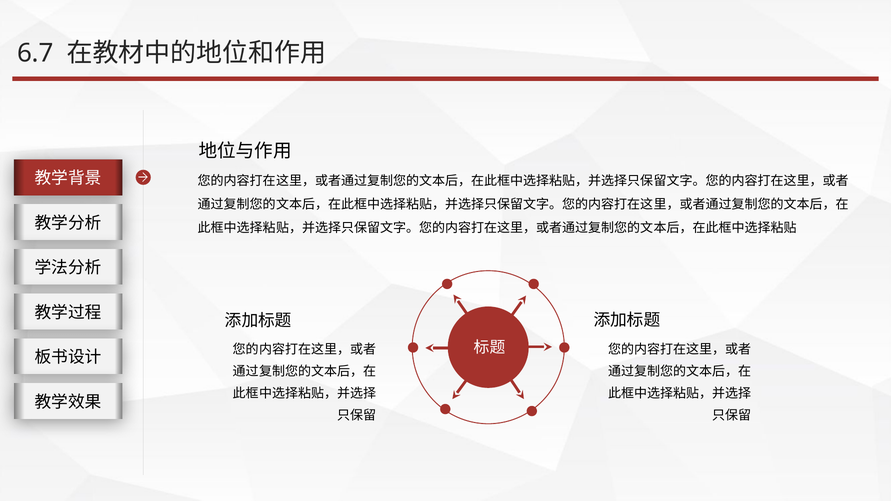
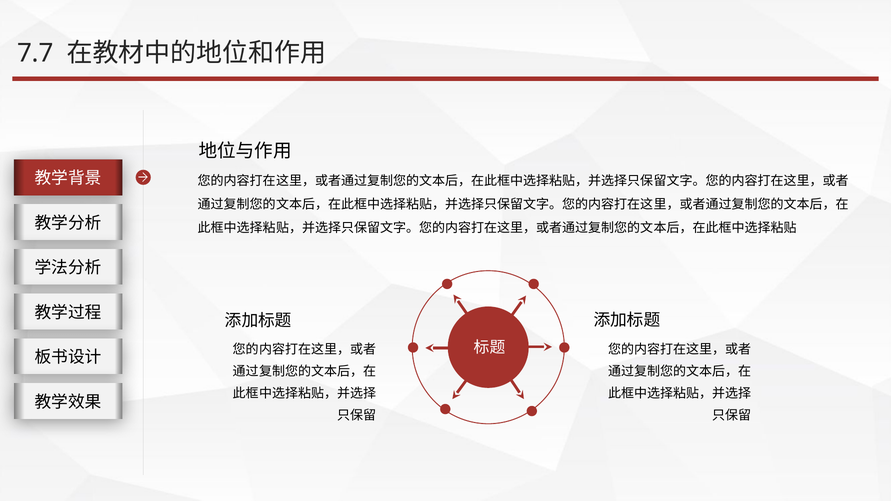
6.7: 6.7 -> 7.7 (35, 53)
